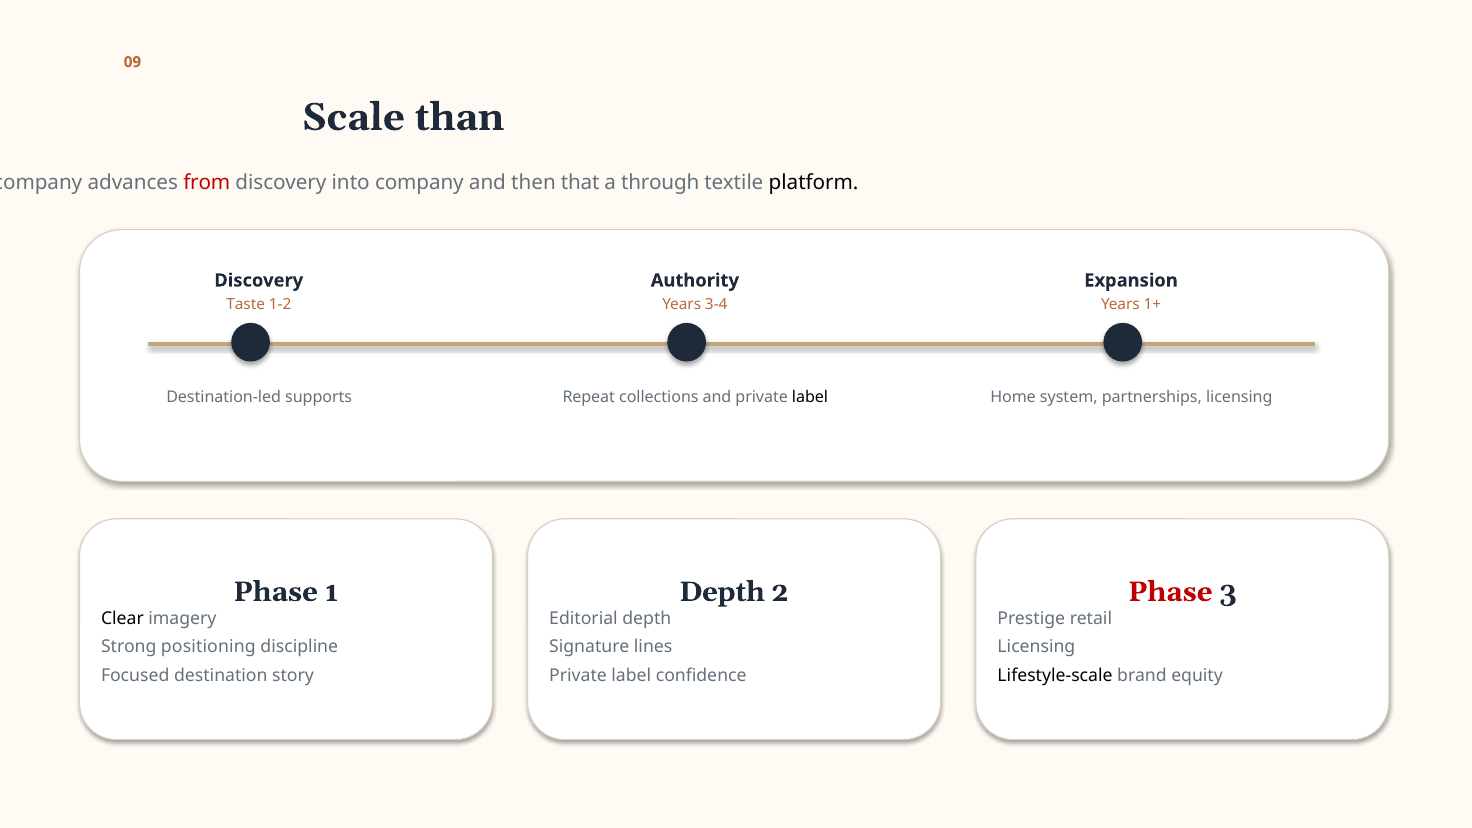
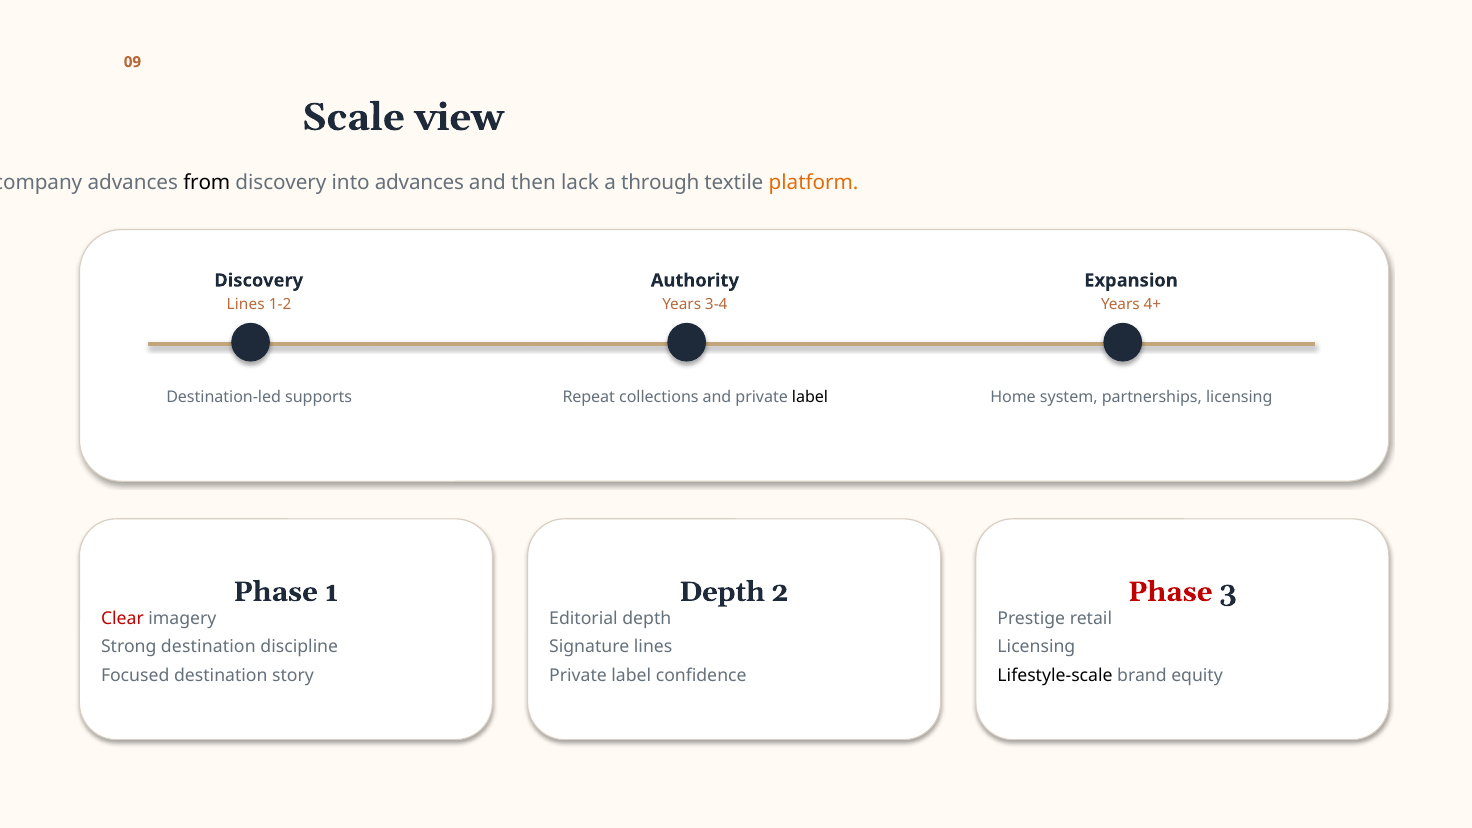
than: than -> view (459, 117)
from colour: red -> black (207, 183)
into company: company -> advances (419, 183)
that: that -> lack (580, 183)
platform colour: black -> orange (814, 183)
Taste: Taste -> Lines (246, 305)
1+: 1+ -> 4+ (1152, 305)
Clear colour: black -> red (122, 618)
Strong positioning: positioning -> destination (208, 647)
